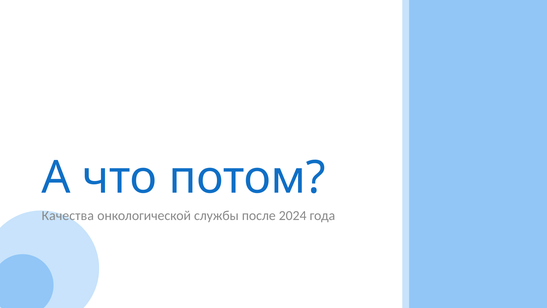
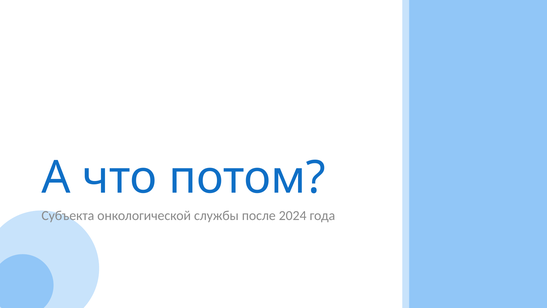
Качества: Качества -> Субъекта (68, 215)
